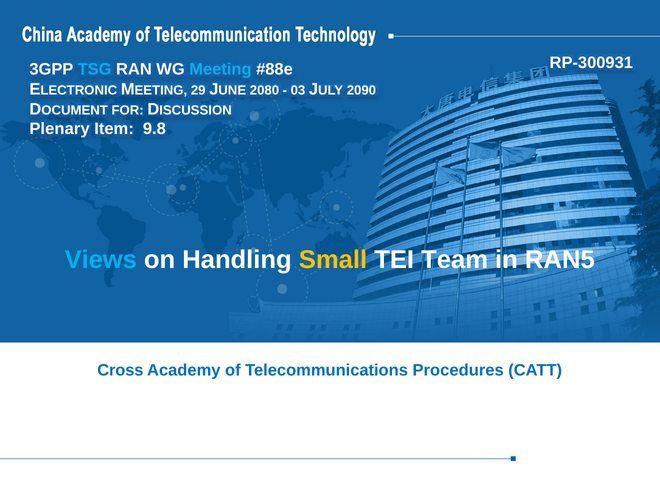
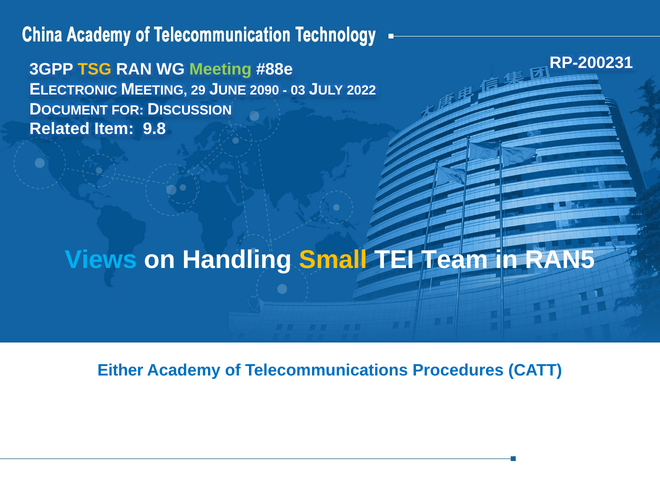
RP-300931: RP-300931 -> RP-200231 (591, 63)
TSG colour: light blue -> yellow (95, 69)
Meeting colour: light blue -> light green (220, 69)
2080: 2080 -> 2090 (265, 90)
2090: 2090 -> 2022 (361, 90)
Plenary: Plenary -> Related (60, 129)
Cross: Cross -> Either (120, 370)
